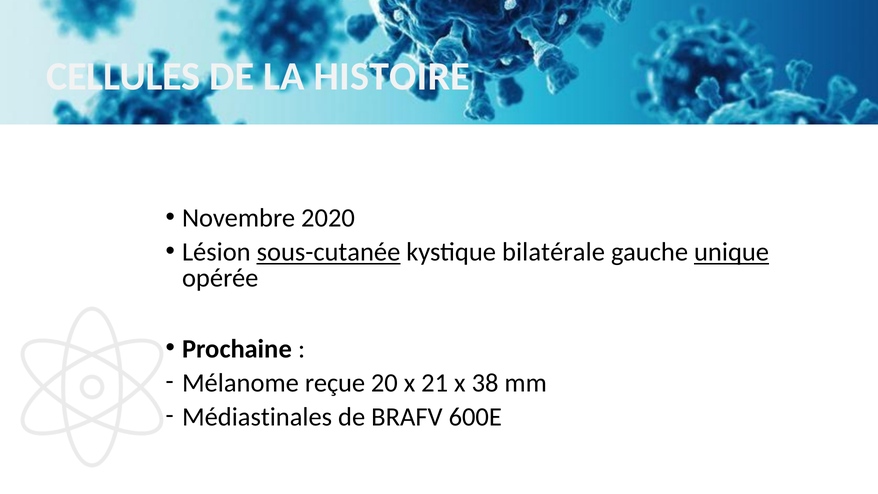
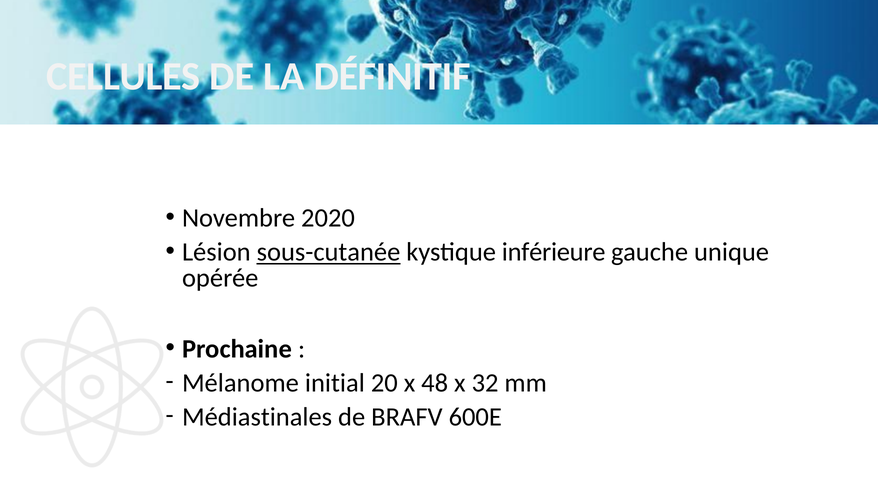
HISTOIRE: HISTOIRE -> DÉFINITIF (392, 77)
bilatérale: bilatérale -> inférieure (554, 252)
unique underline: present -> none (732, 252)
reçue: reçue -> initial (335, 383)
21: 21 -> 48 (435, 383)
38: 38 -> 32 (485, 383)
